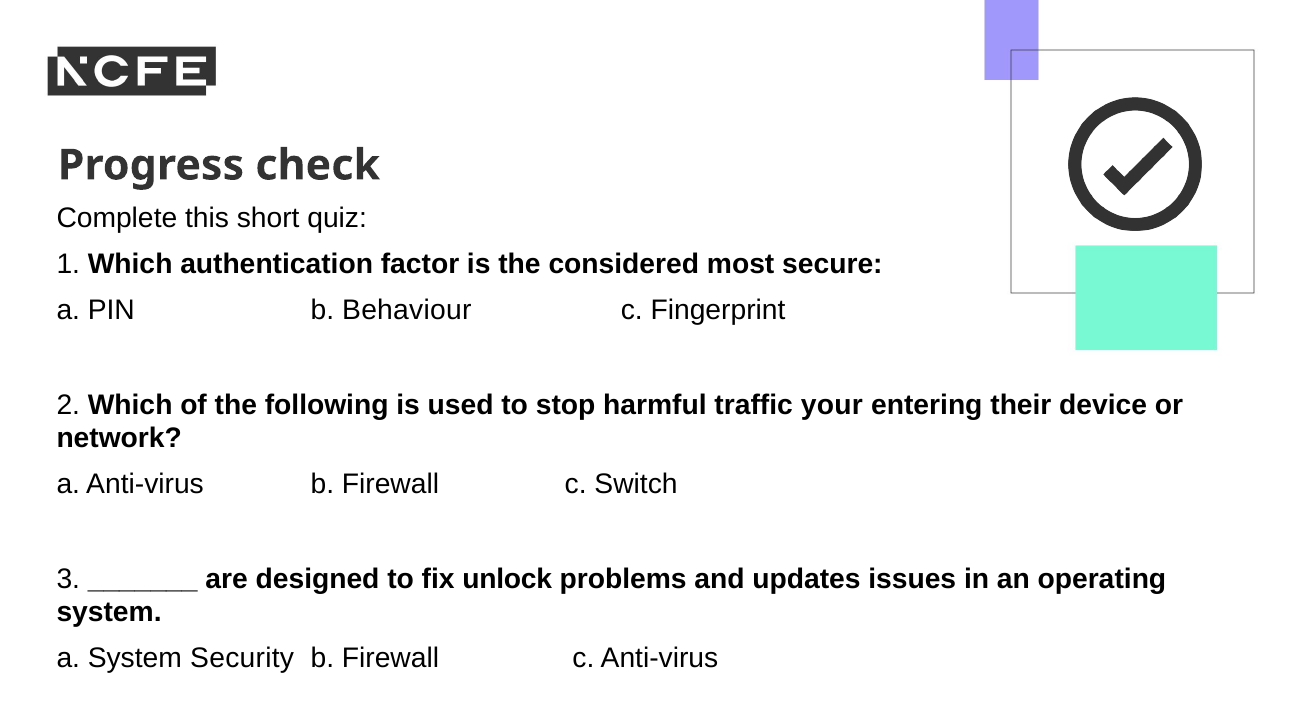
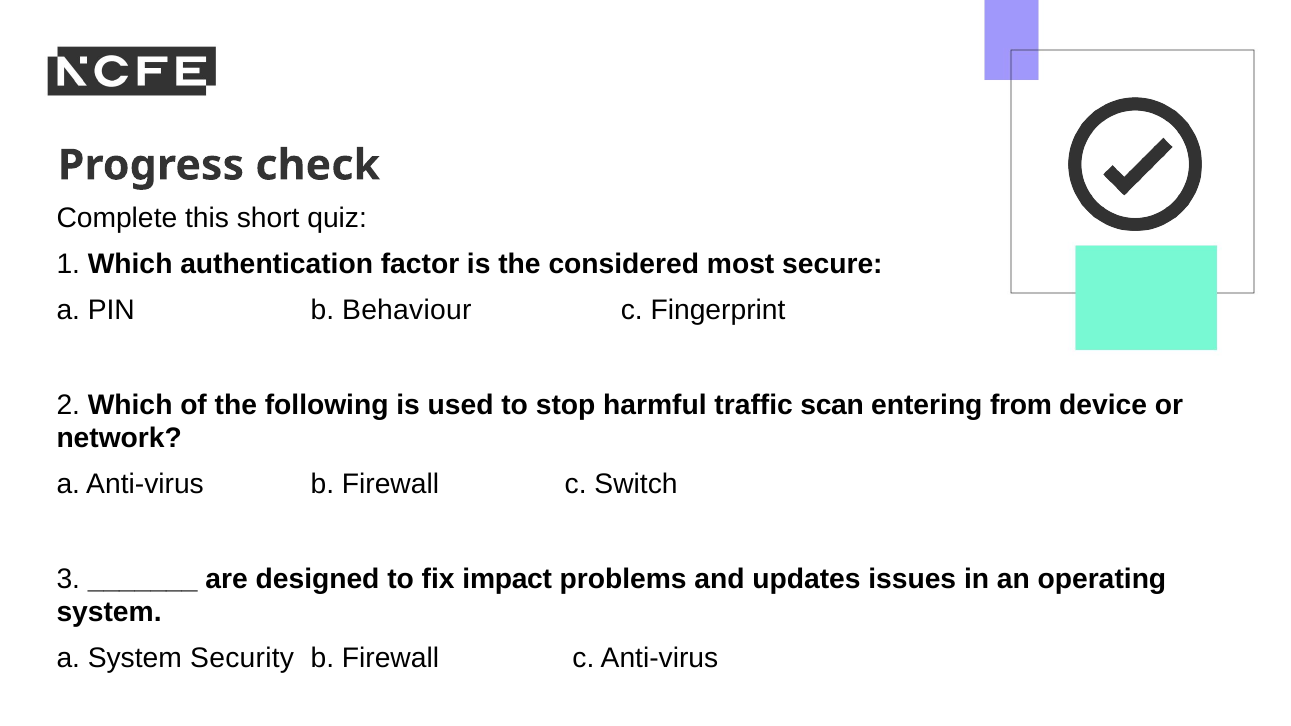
your: your -> scan (832, 405)
their: their -> from (1021, 405)
unlock: unlock -> impact (507, 579)
